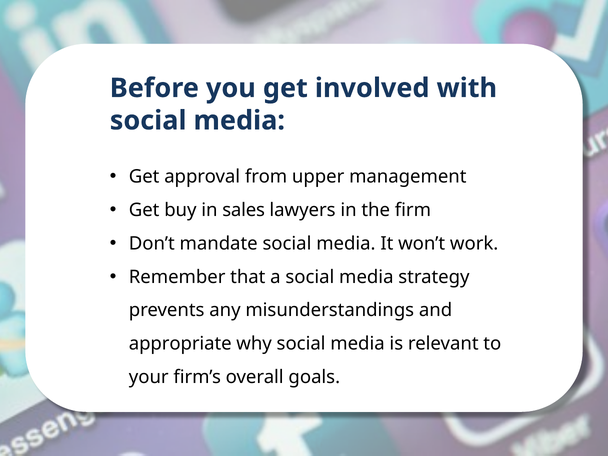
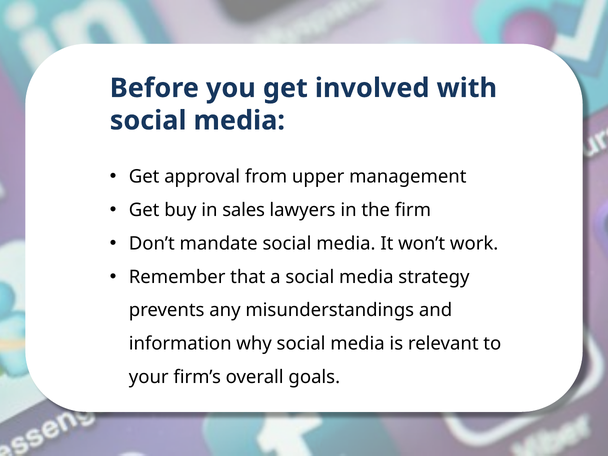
appropriate: appropriate -> information (180, 344)
